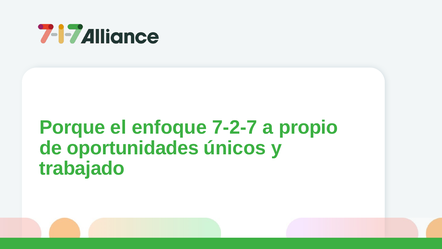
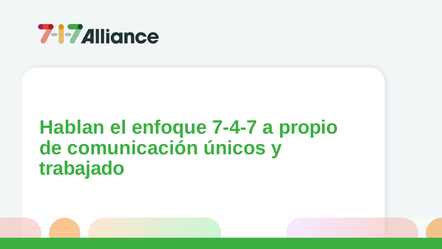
Porque: Porque -> Hablan (72, 127)
7-2-7: 7-2-7 -> 7-4-7 (235, 127)
oportunidades: oportunidades -> comunicación (133, 148)
